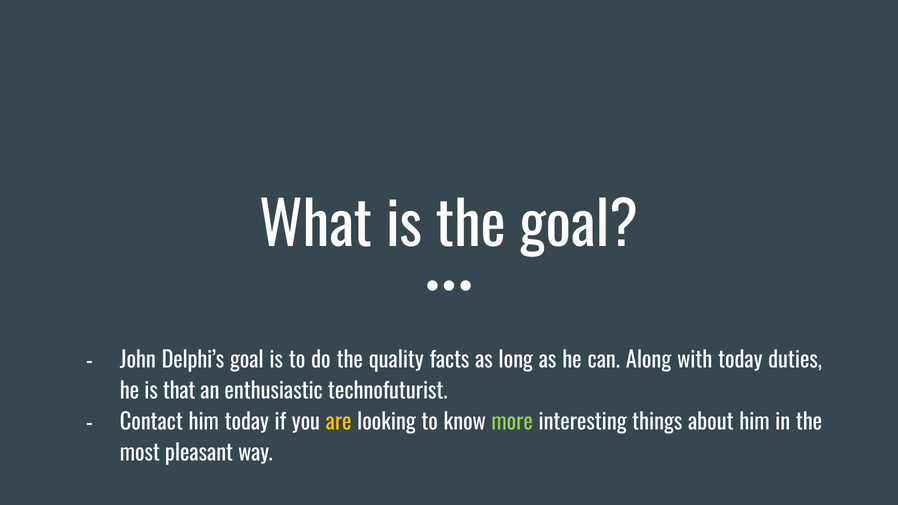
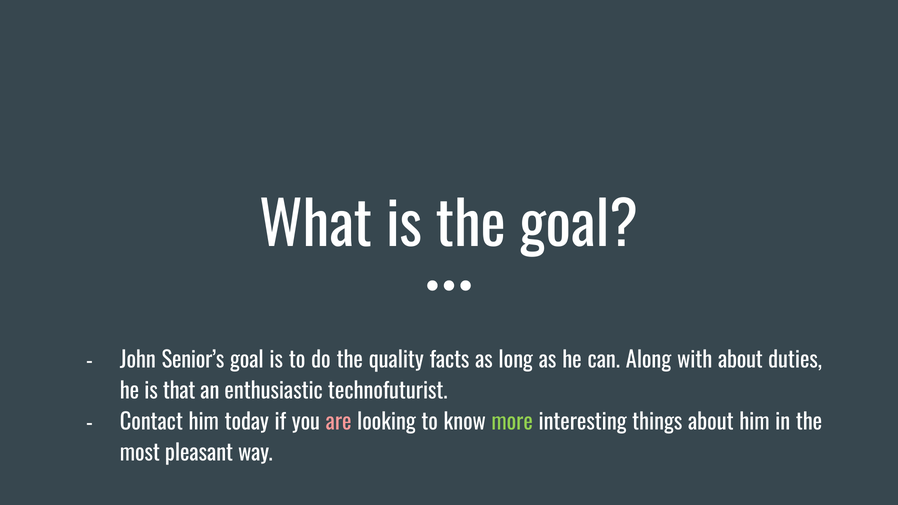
Delphi’s: Delphi’s -> Senior’s (193, 361)
with today: today -> about (740, 361)
are colour: yellow -> pink (339, 423)
